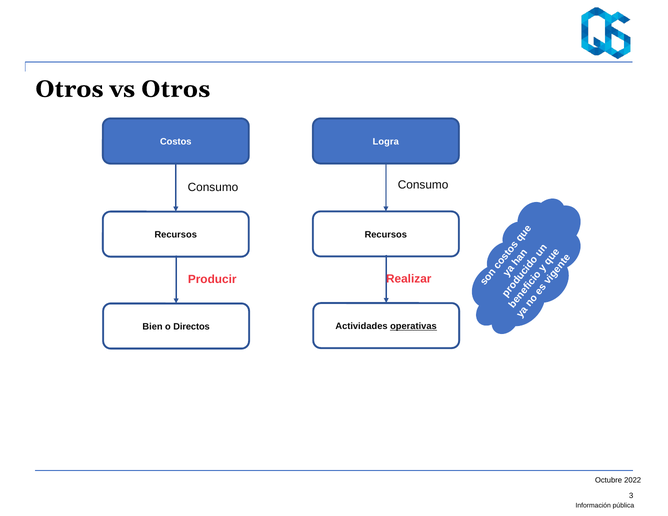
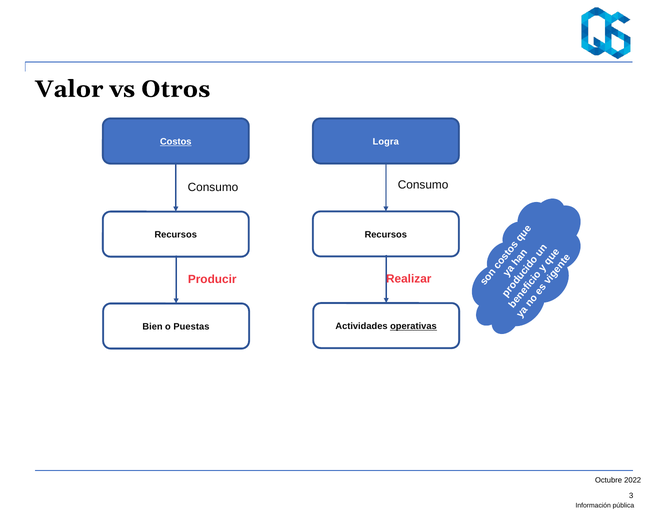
Otros: Otros -> Valor (69, 89)
Costos underline: none -> present (176, 142)
Directos: Directos -> Puestas (191, 327)
